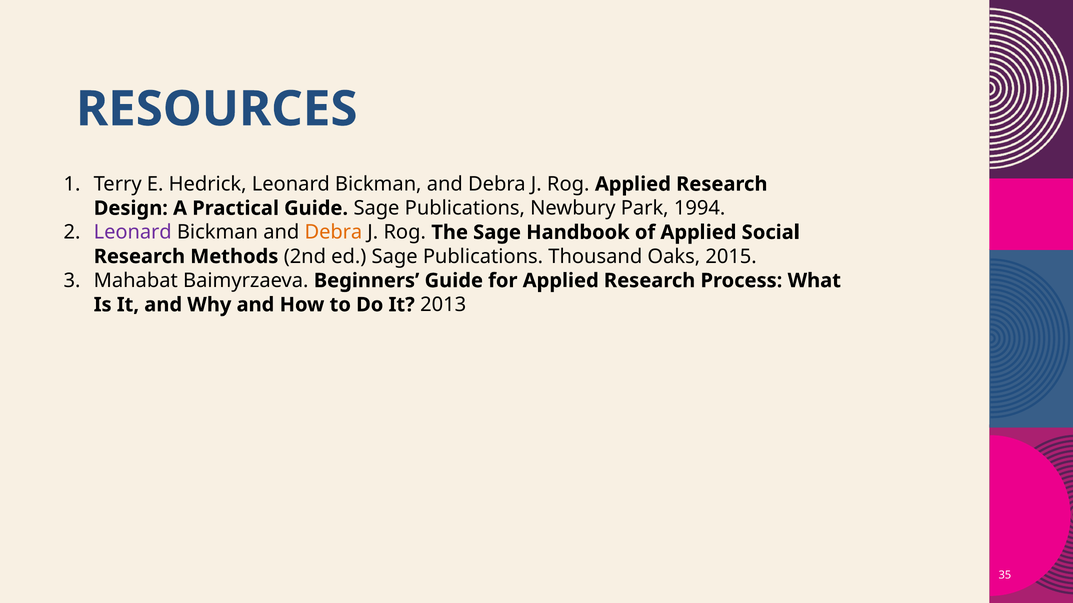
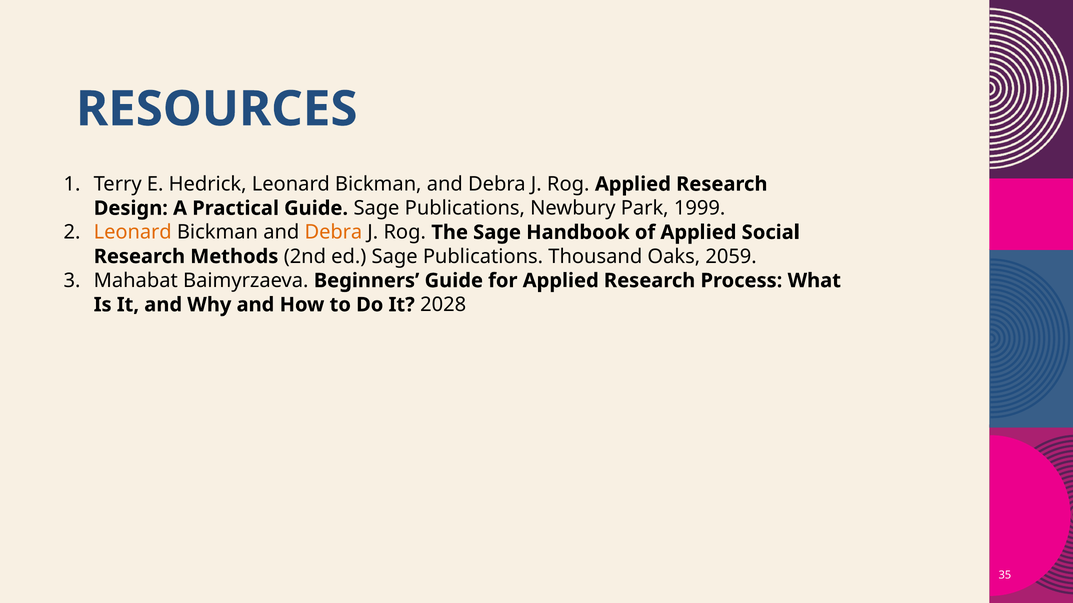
1994: 1994 -> 1999 (700, 208)
Leonard colour: purple -> orange (133, 233)
2015: 2015 -> 2059 (731, 257)
2013: 2013 -> 2028 (443, 305)
